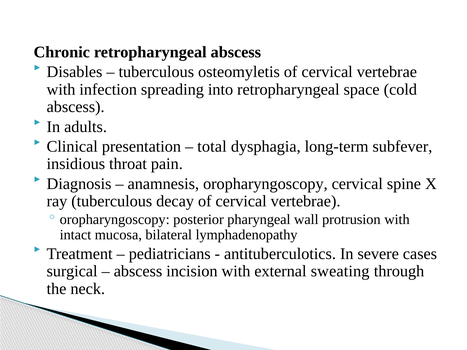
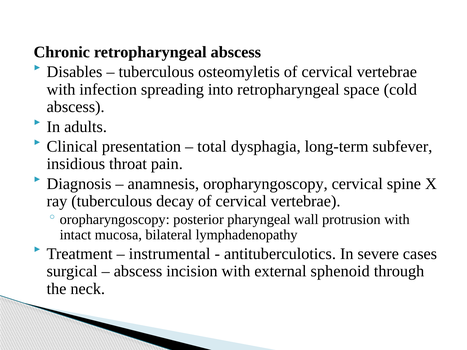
pediatricians: pediatricians -> instrumental (170, 254)
sweating: sweating -> sphenoid (340, 271)
